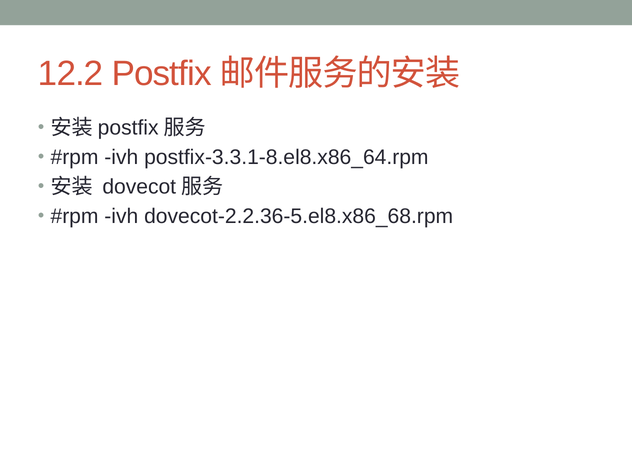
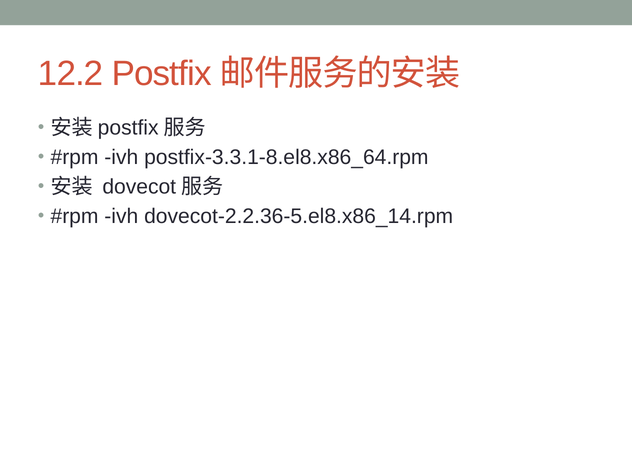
dovecot-2.2.36-5.el8.x86_68.rpm: dovecot-2.2.36-5.el8.x86_68.rpm -> dovecot-2.2.36-5.el8.x86_14.rpm (299, 216)
